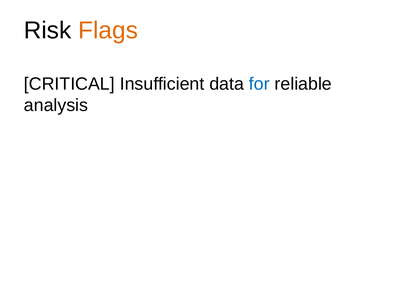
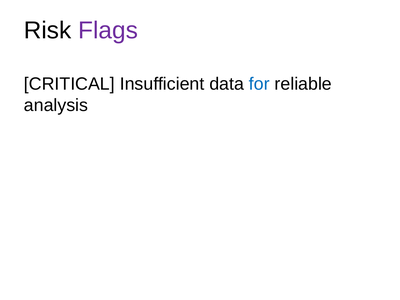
Flags colour: orange -> purple (108, 30)
